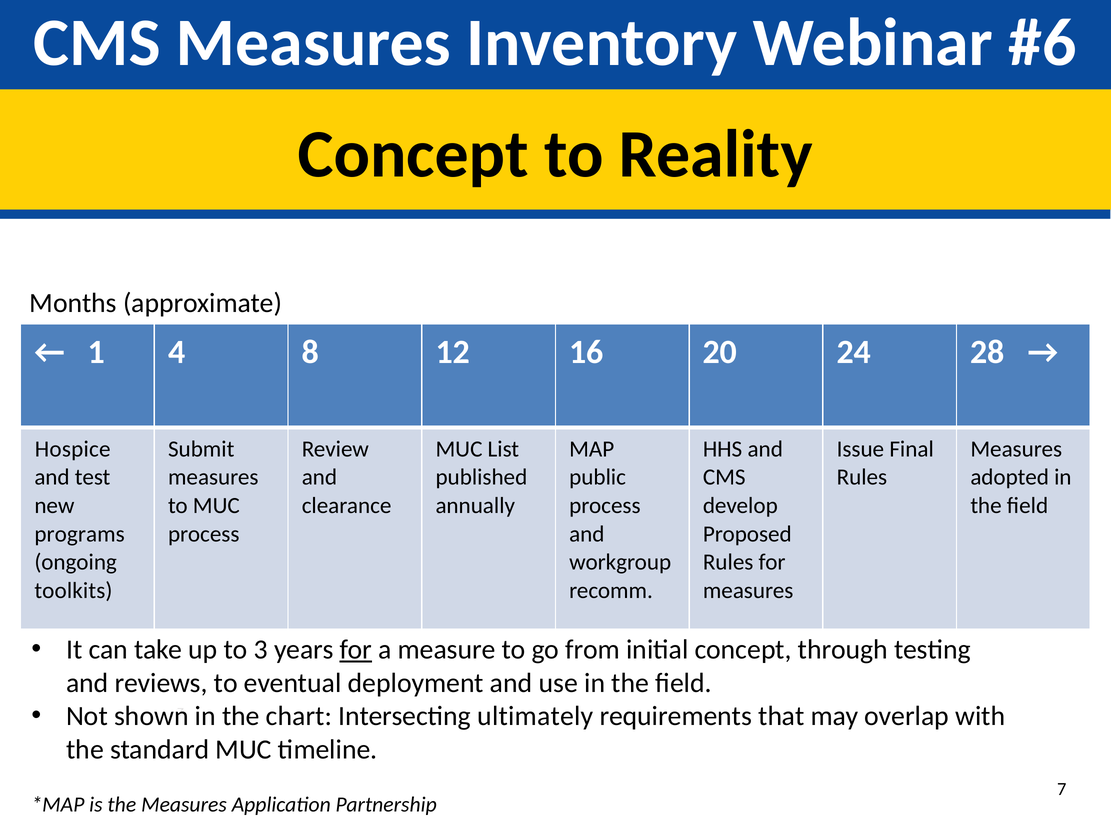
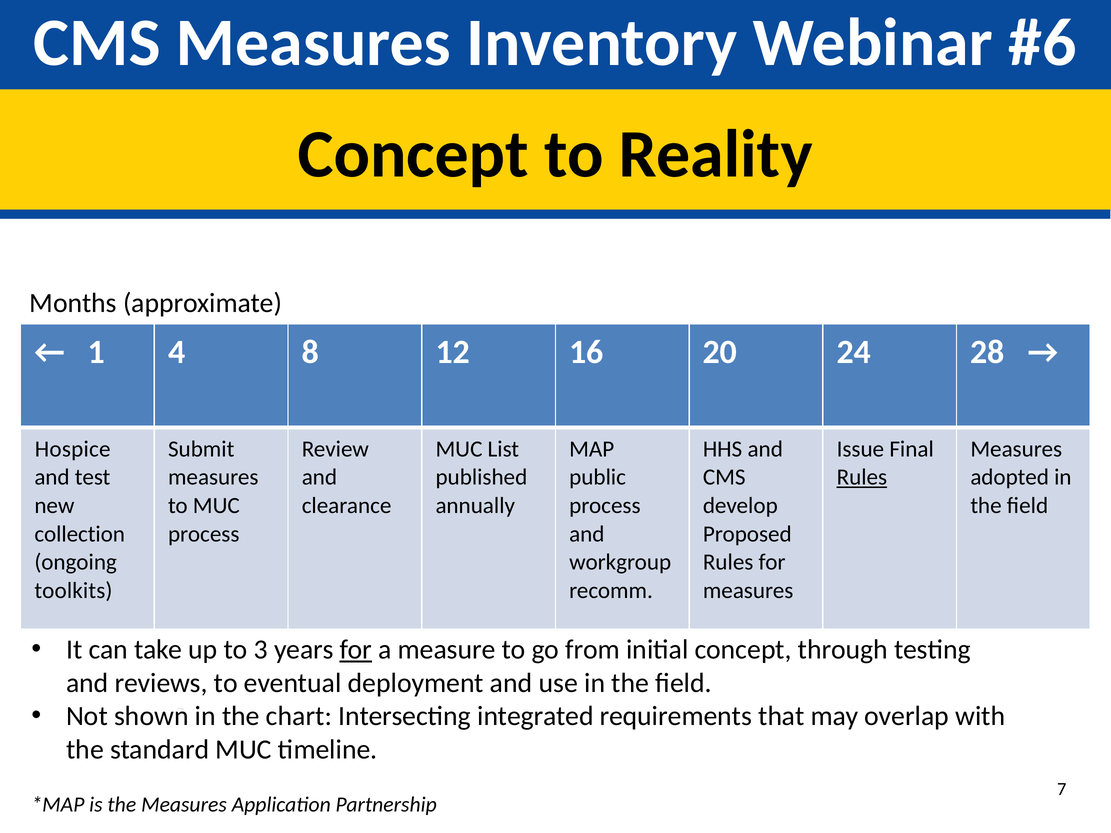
Rules underline: none -> present (862, 477)
programs: programs -> collection (80, 534)
ultimately: ultimately -> integrated (536, 716)
